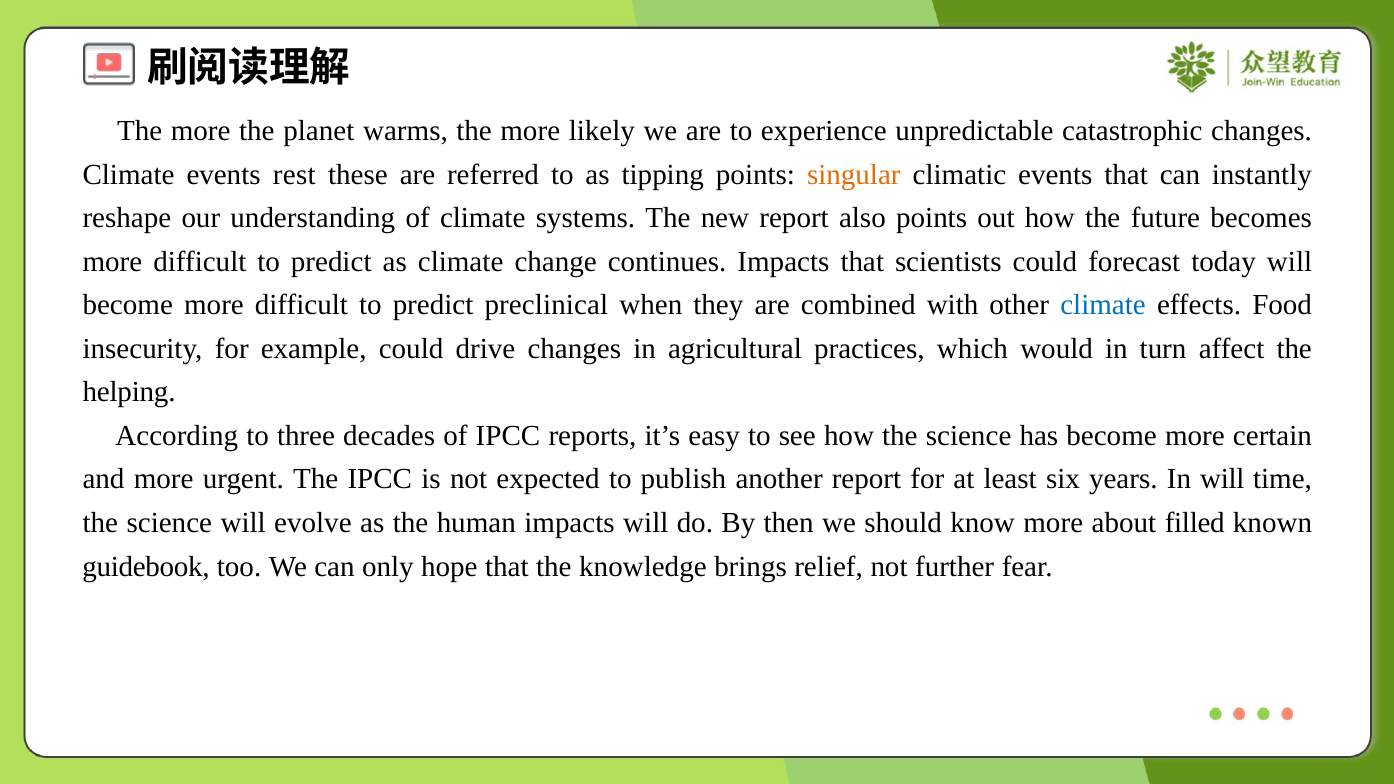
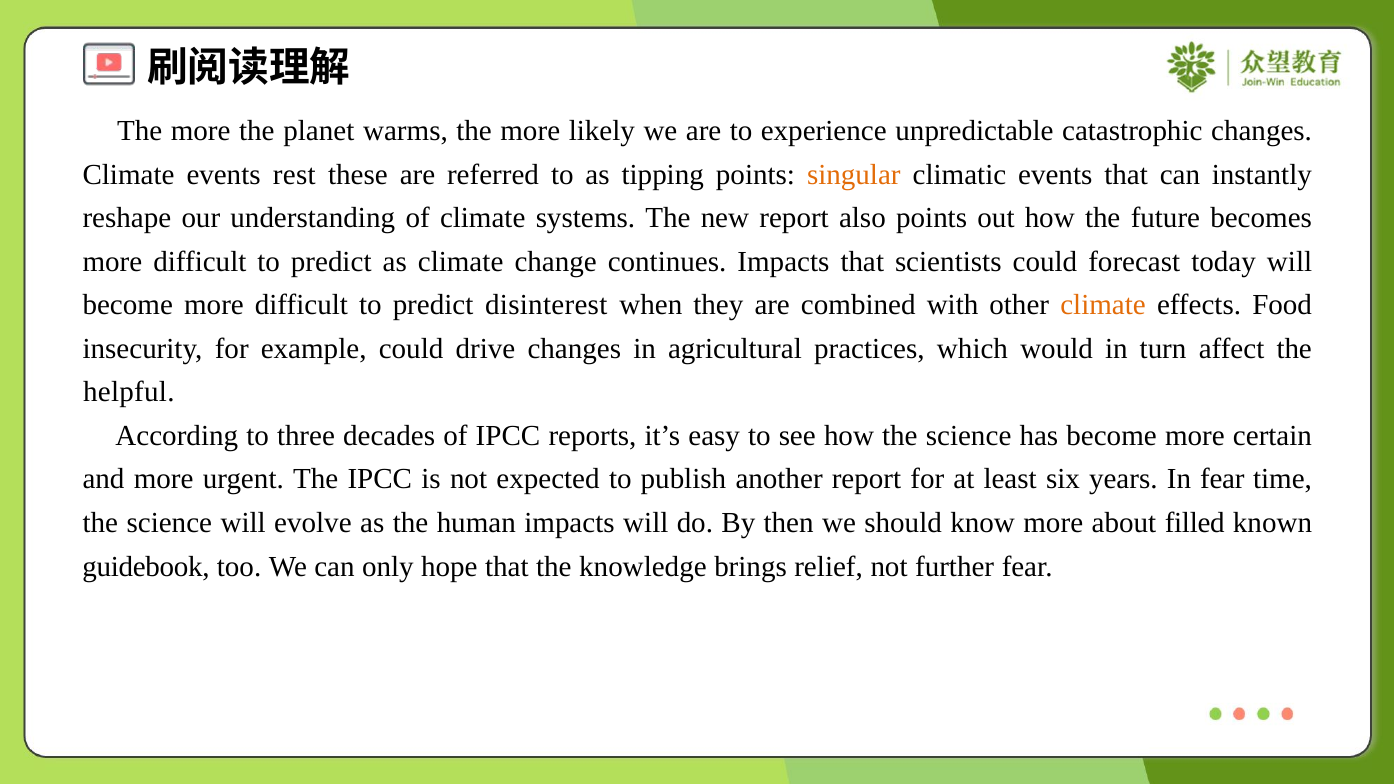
preclinical: preclinical -> disinterest (546, 305)
climate colour: blue -> orange (1103, 305)
helping: helping -> helpful (129, 392)
In will: will -> fear (1222, 479)
